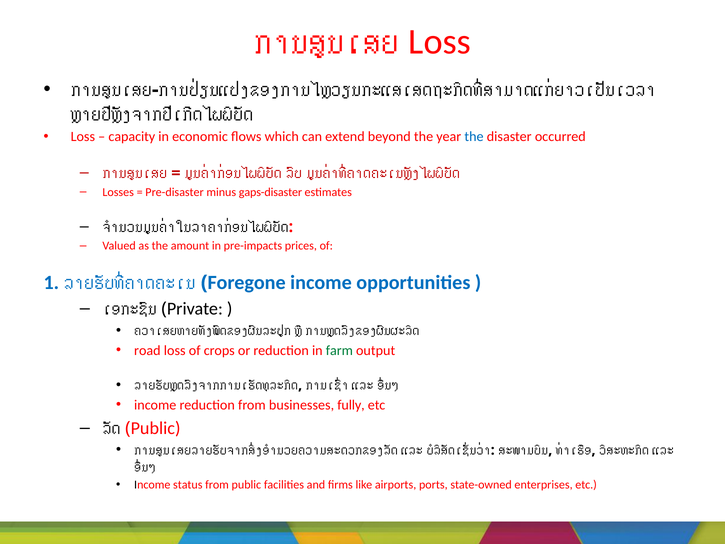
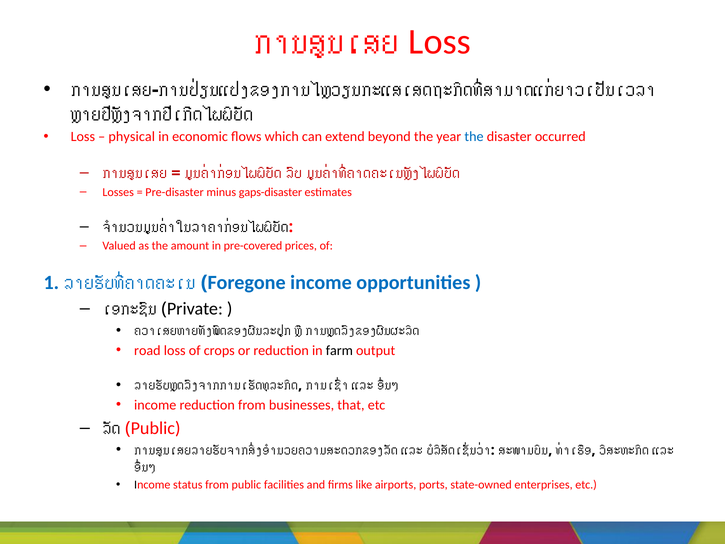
capacity: capacity -> physical (132, 137)
pre-impacts: pre-impacts -> pre-covered (253, 246)
farm colour: green -> black (339, 350)
fully: fully -> that (351, 405)
